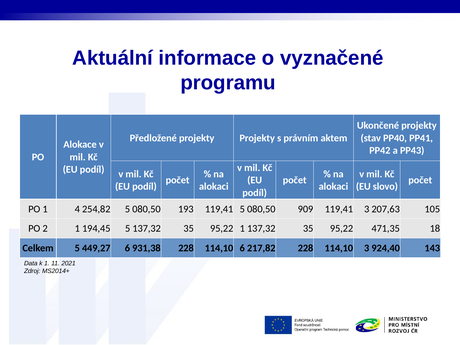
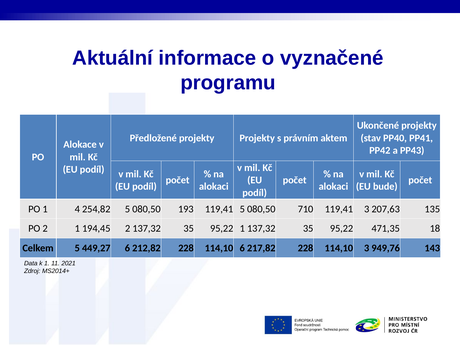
slovo: slovo -> bude (385, 187)
909: 909 -> 710 (306, 209)
105: 105 -> 135 (432, 209)
194,45 5: 5 -> 2 (128, 229)
931,38: 931,38 -> 212,82 (146, 248)
924,40: 924,40 -> 949,76 (386, 248)
